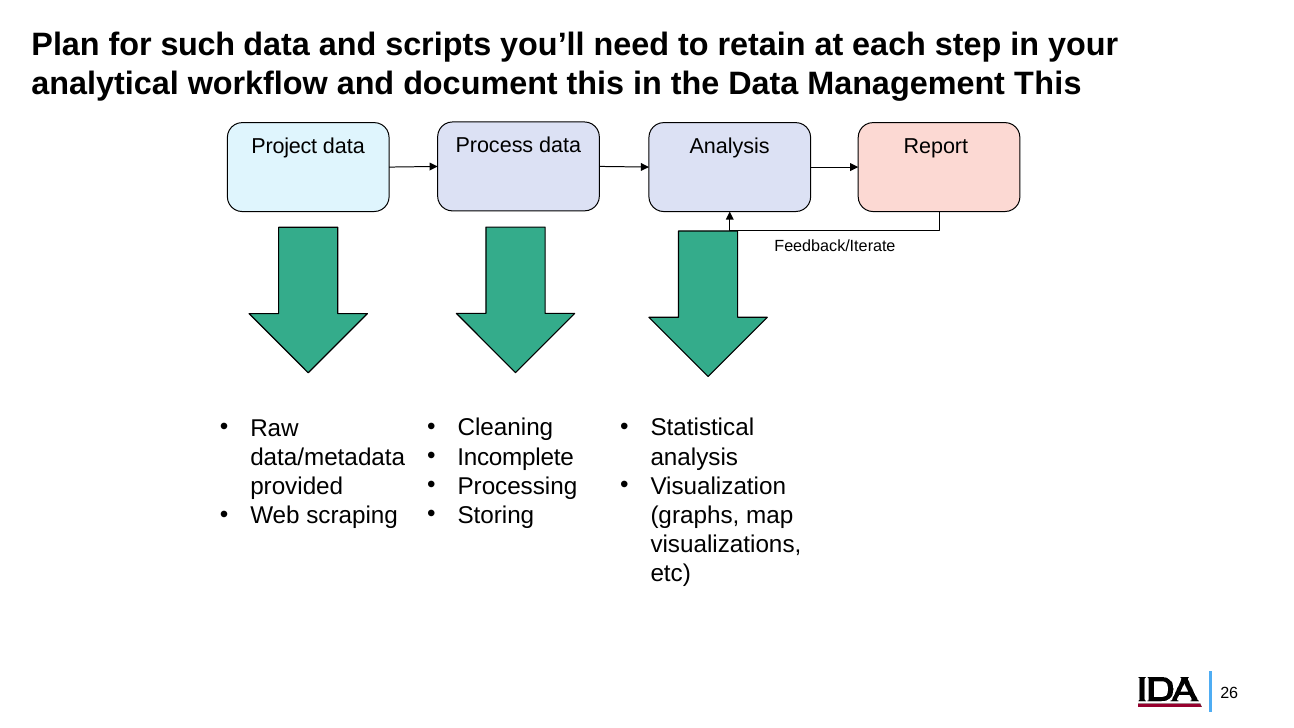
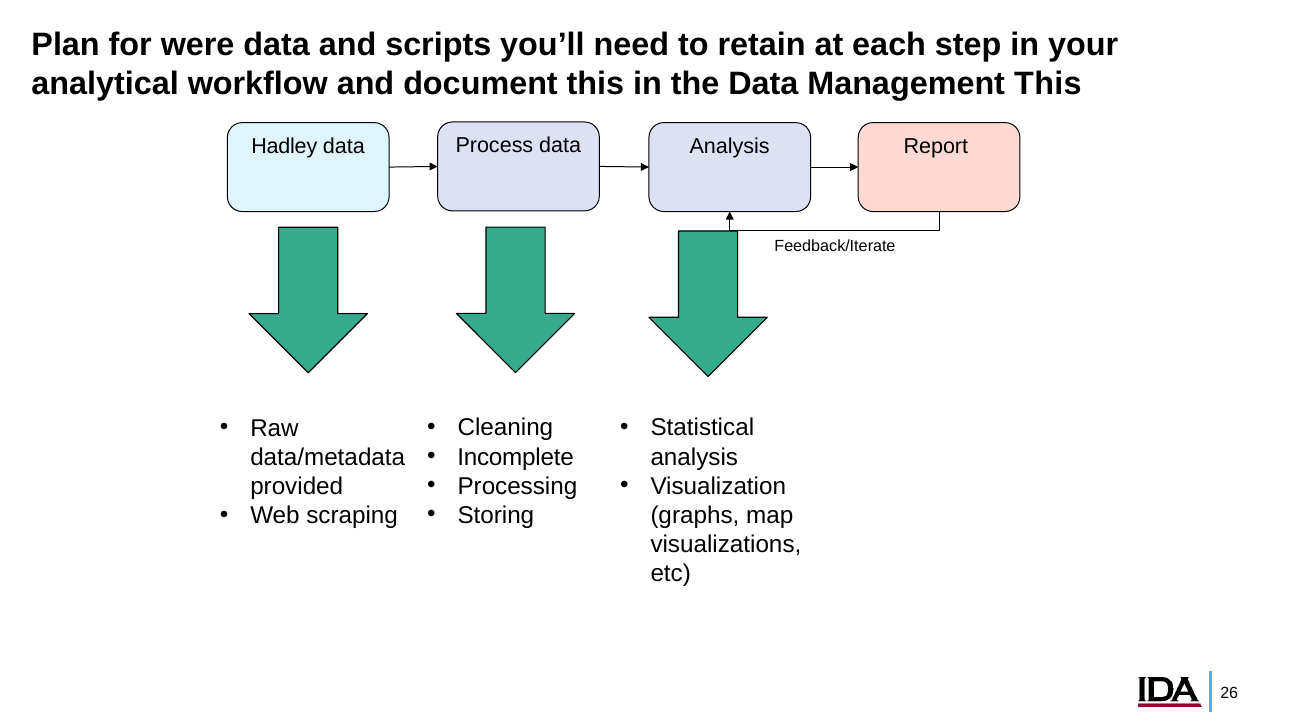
such: such -> were (198, 45)
Project: Project -> Hadley (284, 146)
